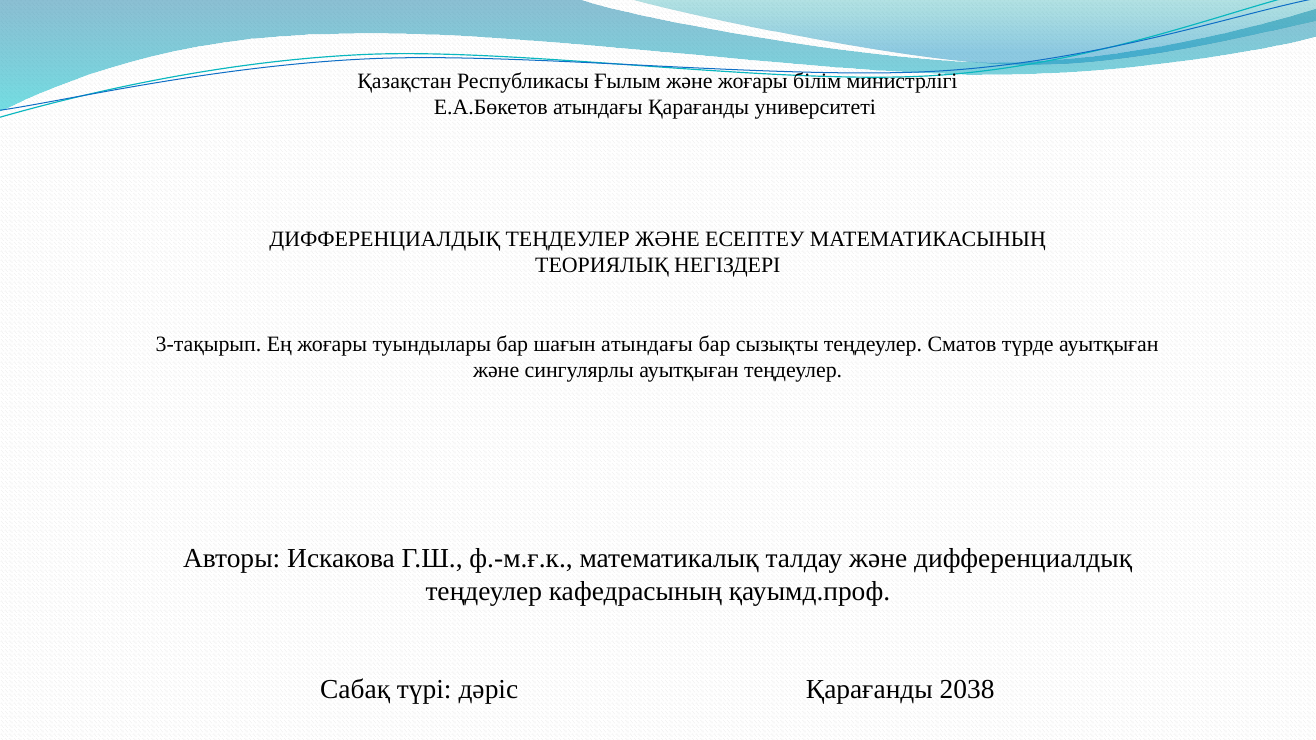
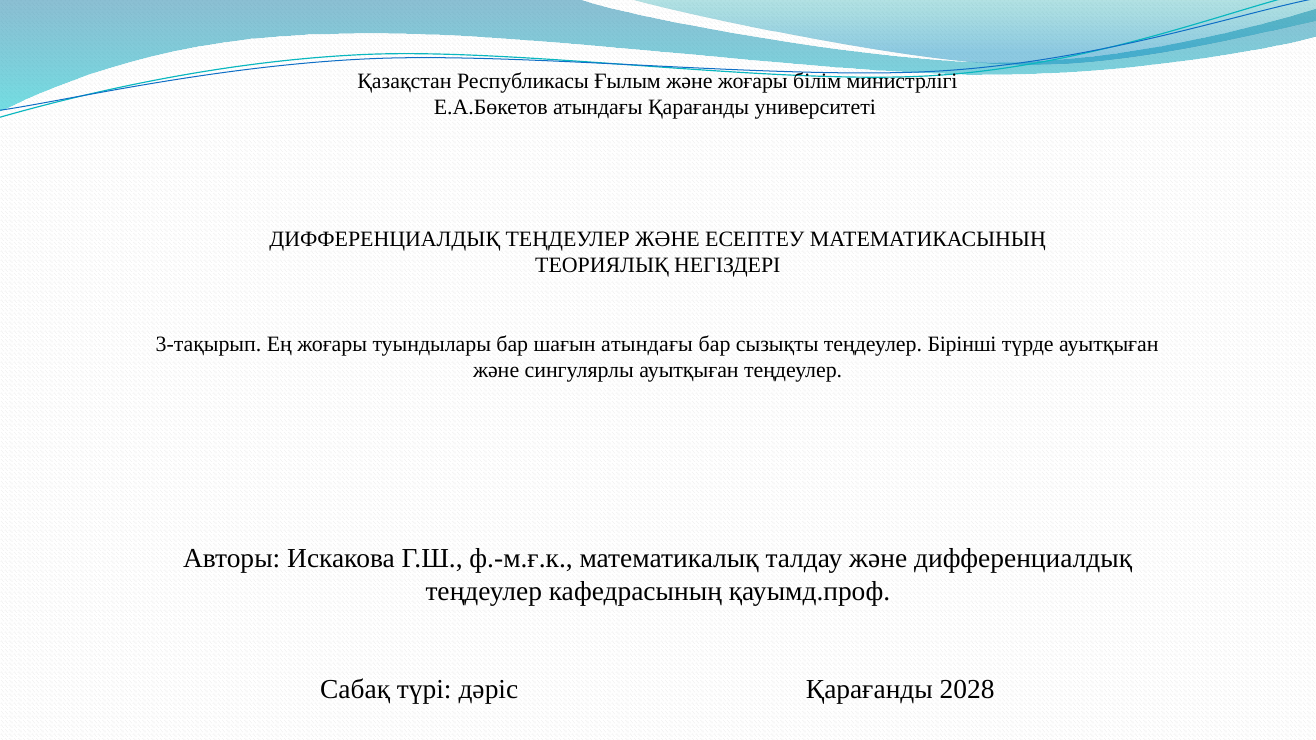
Сматов: Сматов -> Бірінші (962, 344)
2038: 2038 -> 2028 (967, 690)
